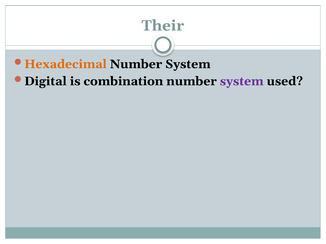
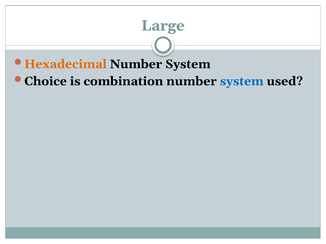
Their: Their -> Large (163, 26)
Digital: Digital -> Choice (46, 81)
system colour: purple -> blue (242, 81)
